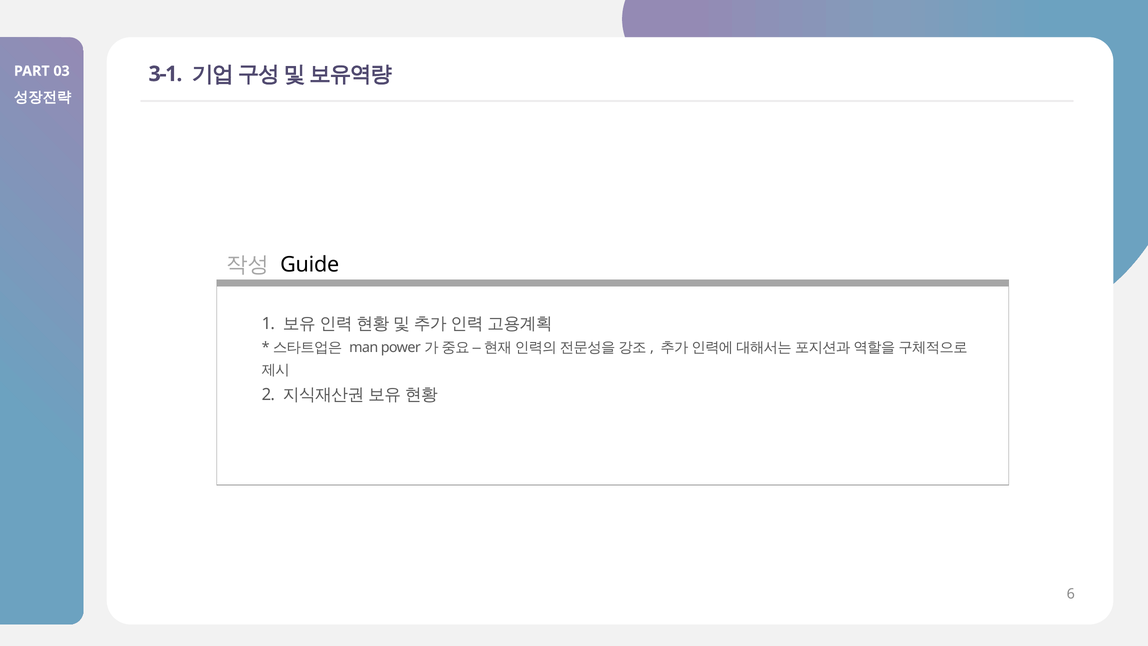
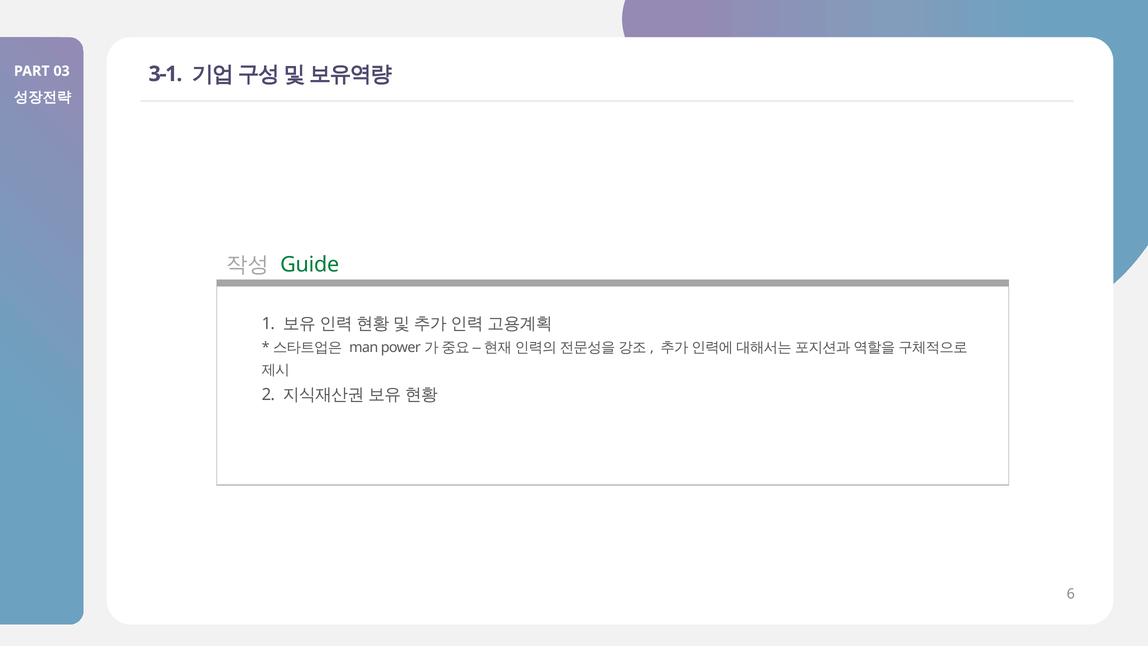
Guide colour: black -> green (310, 265)
